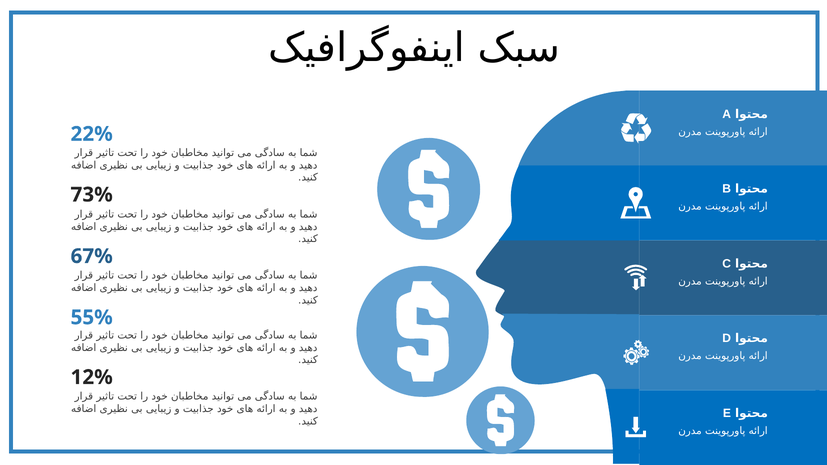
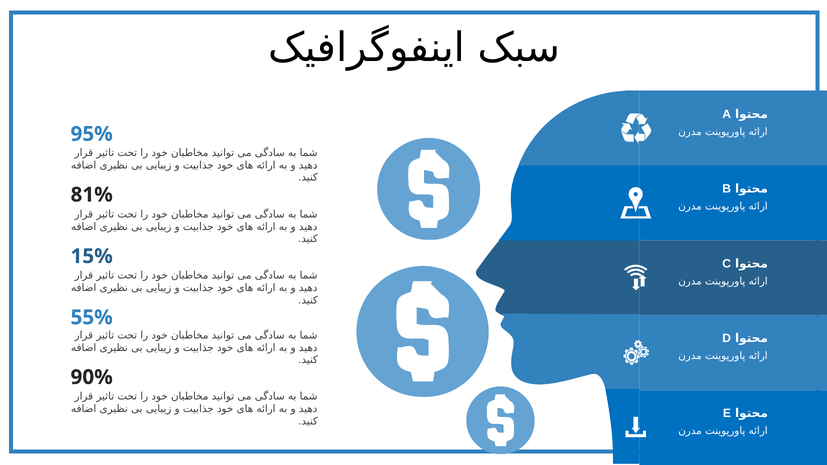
22%: 22% -> 95% (92, 134)
73%: 73% -> 81% (92, 195)
67%: 67% -> 15% (92, 256)
12%: 12% -> 90% (92, 377)
